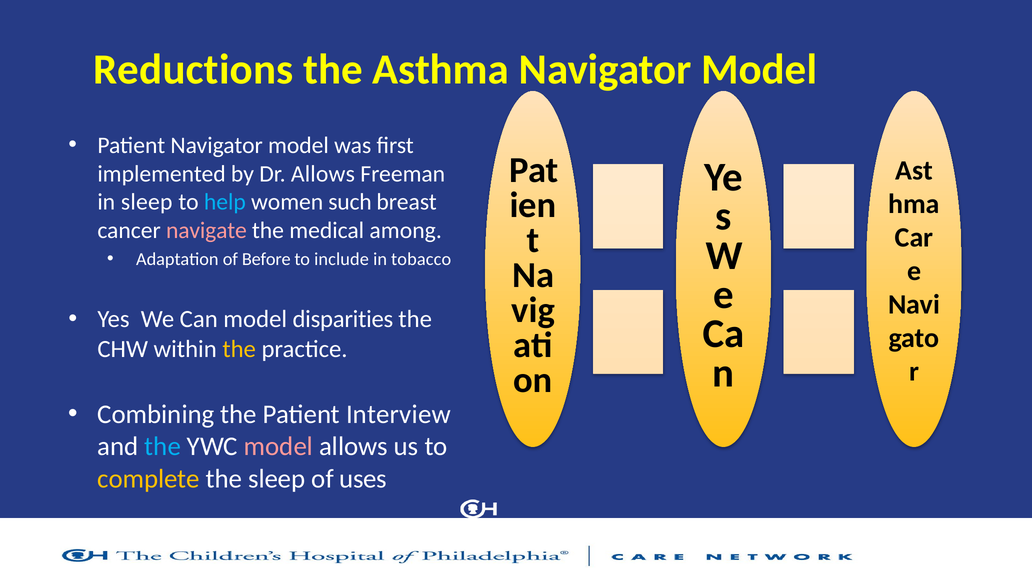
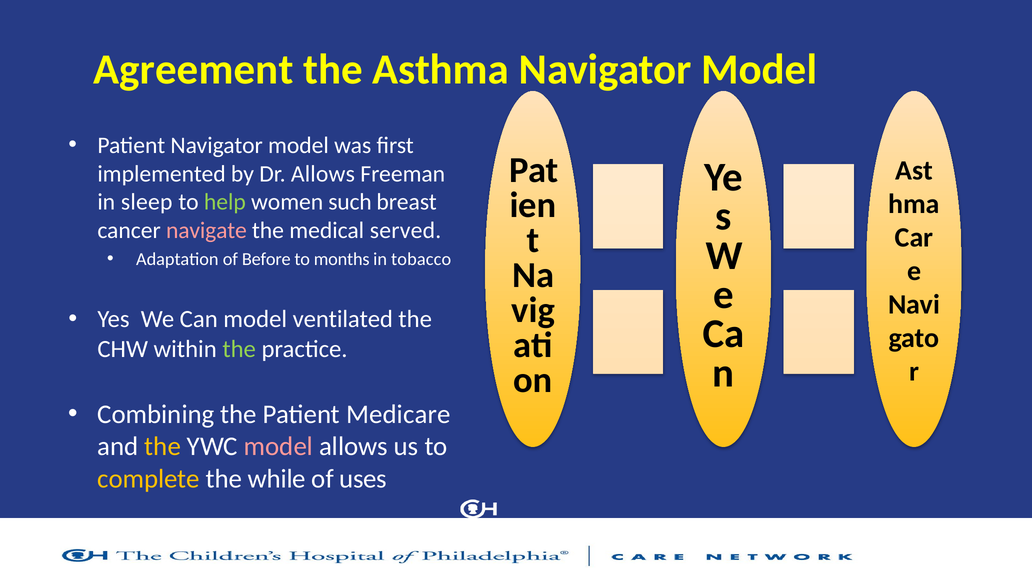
Reductions: Reductions -> Agreement (193, 70)
help colour: light blue -> light green (225, 202)
among: among -> served (406, 231)
include: include -> months (342, 259)
disparities: disparities -> ventilated (343, 320)
the colour: yellow -> light green (239, 349)
Interview: Interview -> Medicare (398, 415)
the colour: light blue -> yellow (163, 447)
the sleep: sleep -> while (277, 479)
